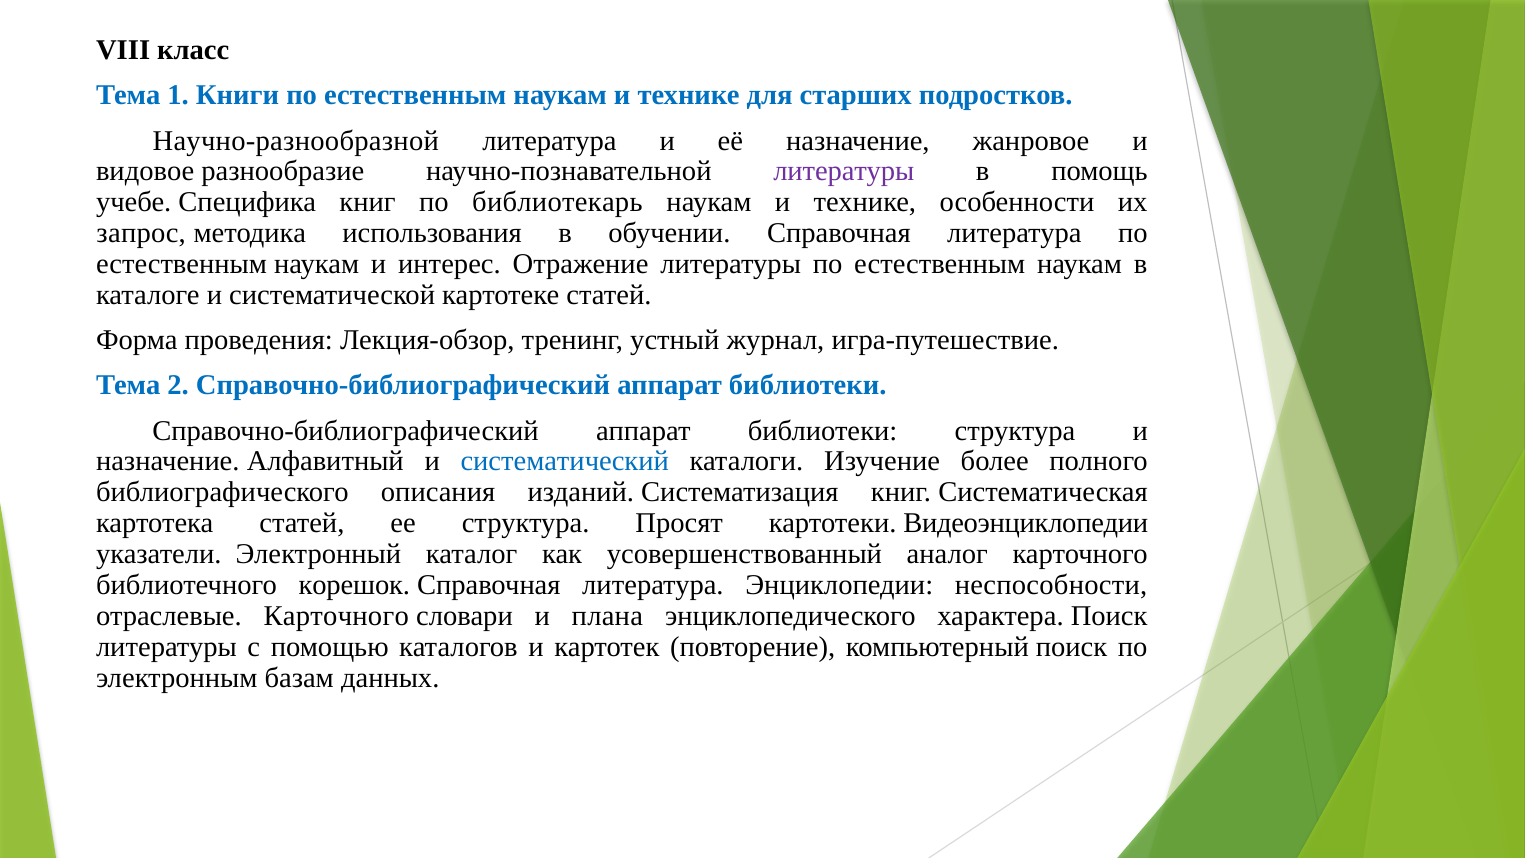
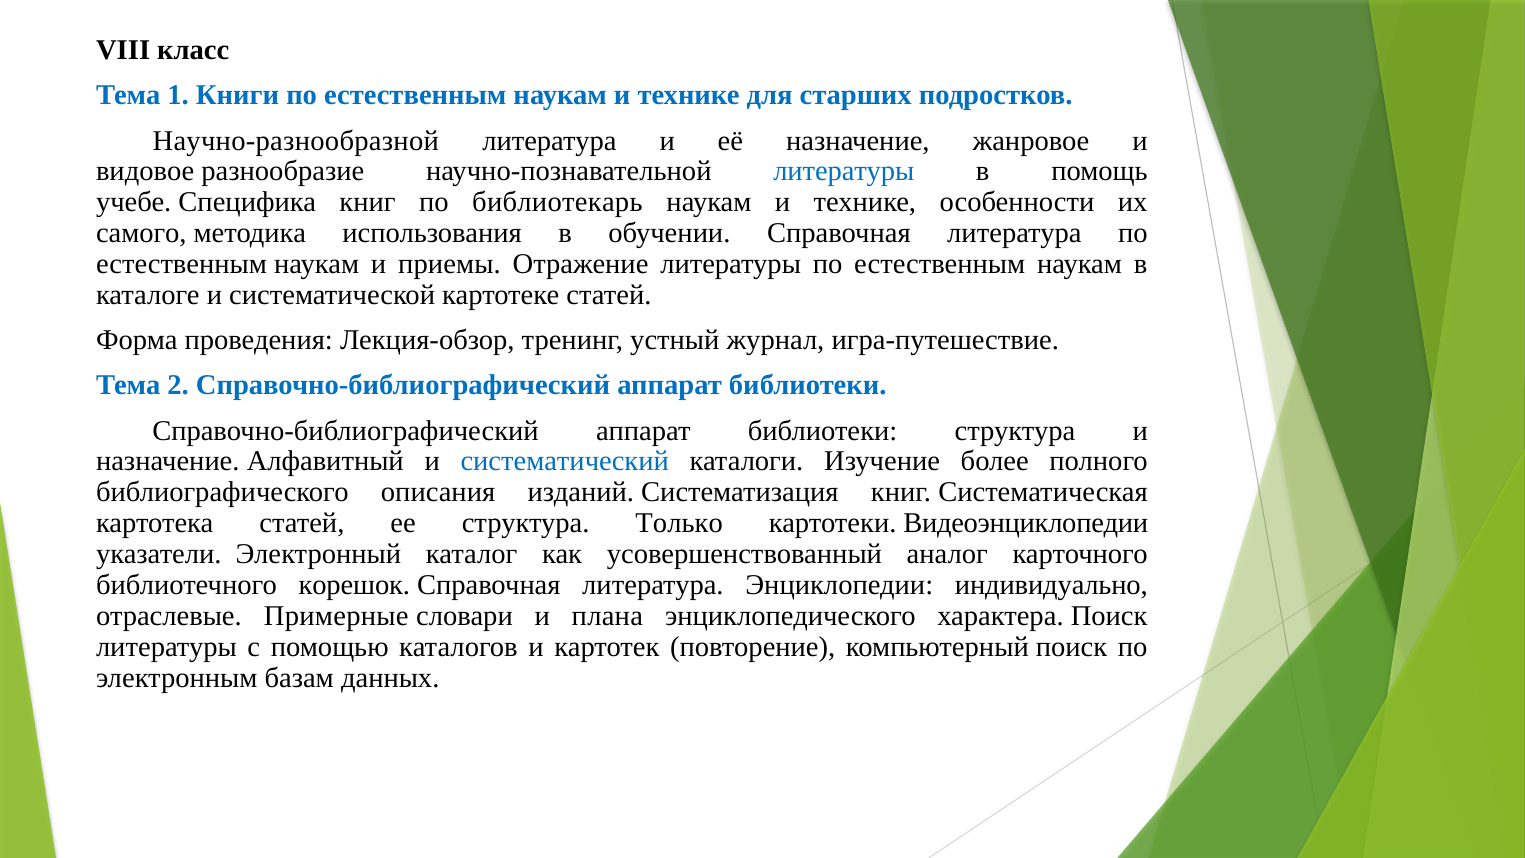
литературы colour: purple -> blue (844, 171)
запрос: запрос -> самого (141, 233)
интерес: интерес -> приемы (449, 264)
Просят: Просят -> Только (679, 523)
неспособности: неспособности -> индивидуально (1051, 585)
отраслевые Карточного: Карточного -> Примерные (336, 616)
